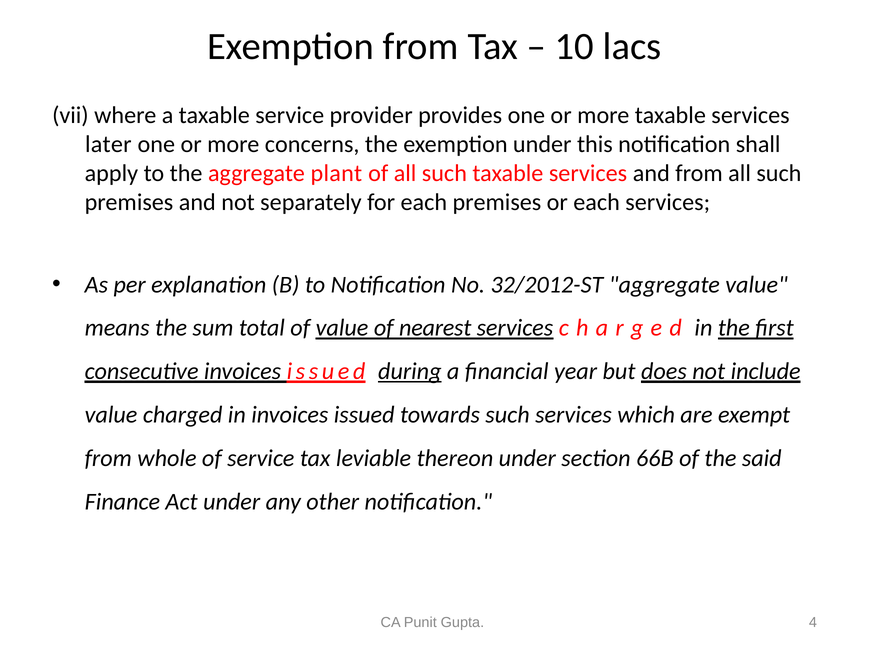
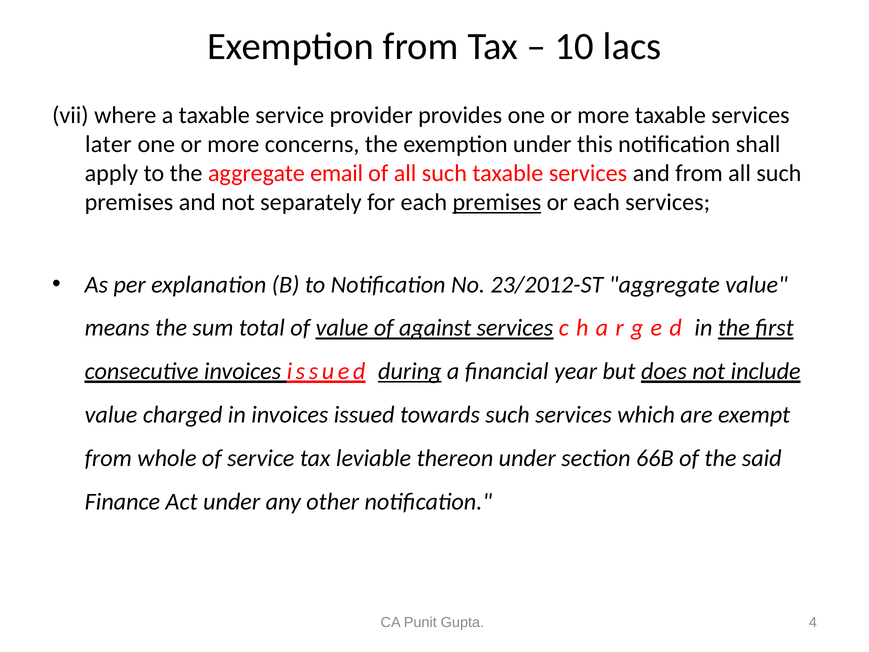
plant: plant -> email (337, 173)
premises underline: none -> present (497, 202)
32/2012-ST: 32/2012-ST -> 23/2012-ST (547, 284)
nearest: nearest -> against (435, 328)
